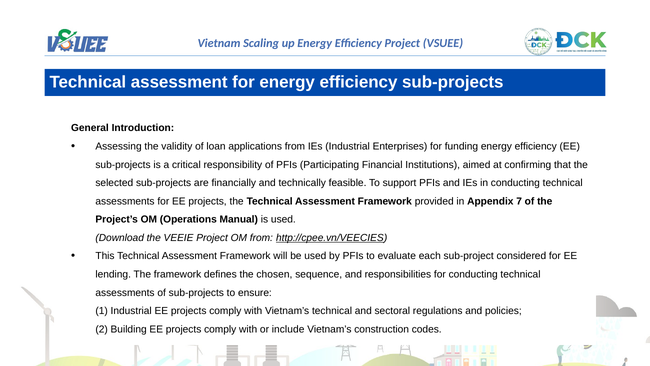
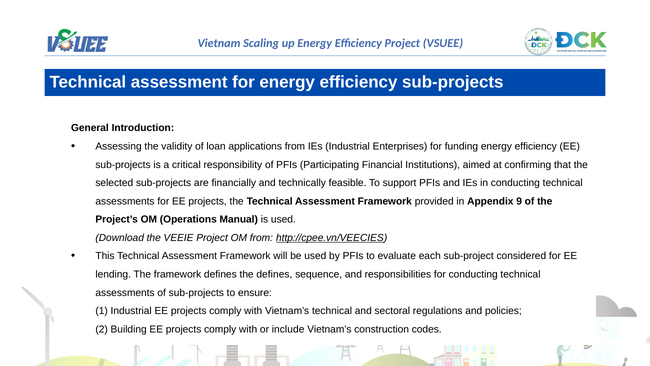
7: 7 -> 9 (519, 201)
the chosen: chosen -> defines (274, 274)
